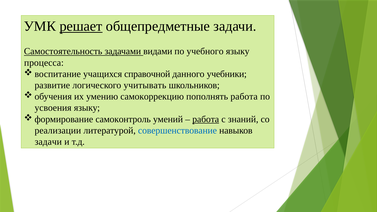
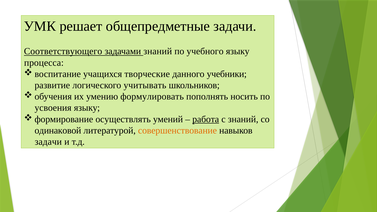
решает underline: present -> none (81, 26)
Самостоятельность: Самостоятельность -> Соответствующего (63, 51)
задачами видами: видами -> знаний (158, 51)
справочной: справочной -> творческие (147, 74)
самокоррекцию: самокоррекцию -> формулировать (152, 97)
пополнять работа: работа -> носить (244, 97)
самоконтроль: самоконтроль -> осуществлять (123, 119)
реализации: реализации -> одинаковой (58, 131)
совершенствование colour: blue -> orange (177, 131)
